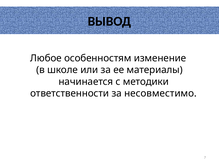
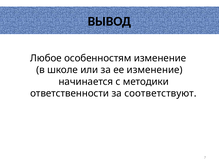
ее материалы: материалы -> изменение (155, 70)
несовместимо: несовместимо -> соответствуют (160, 93)
